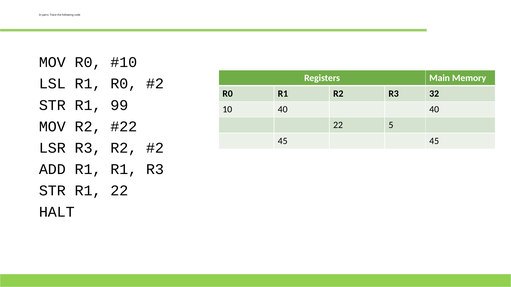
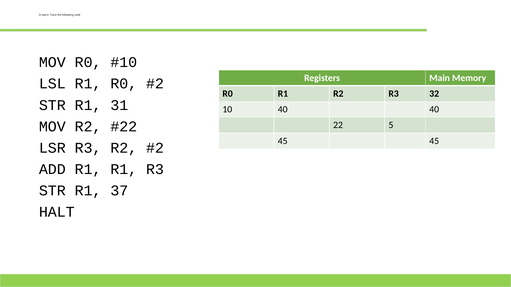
99: 99 -> 31 (119, 105)
R1 22: 22 -> 37 (119, 191)
